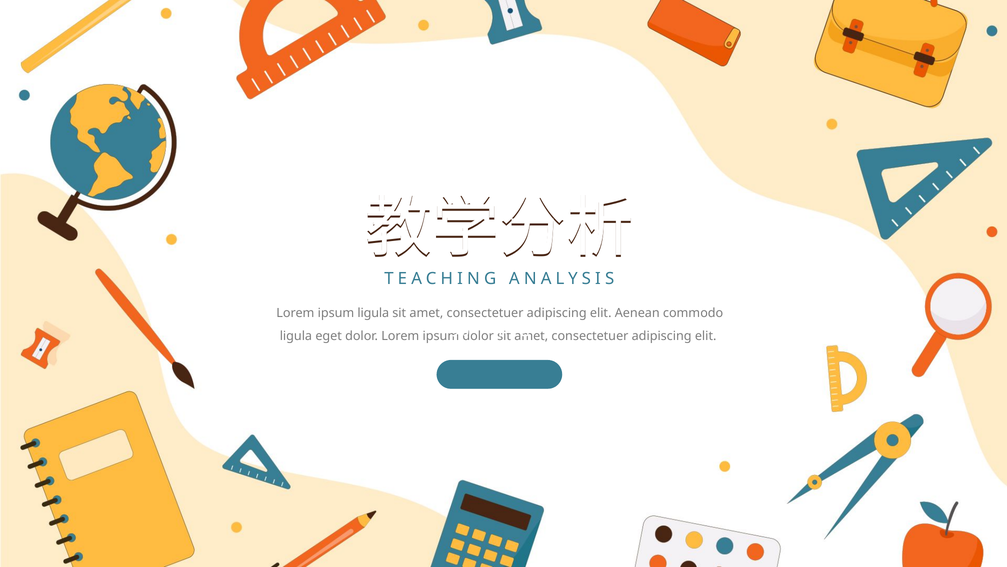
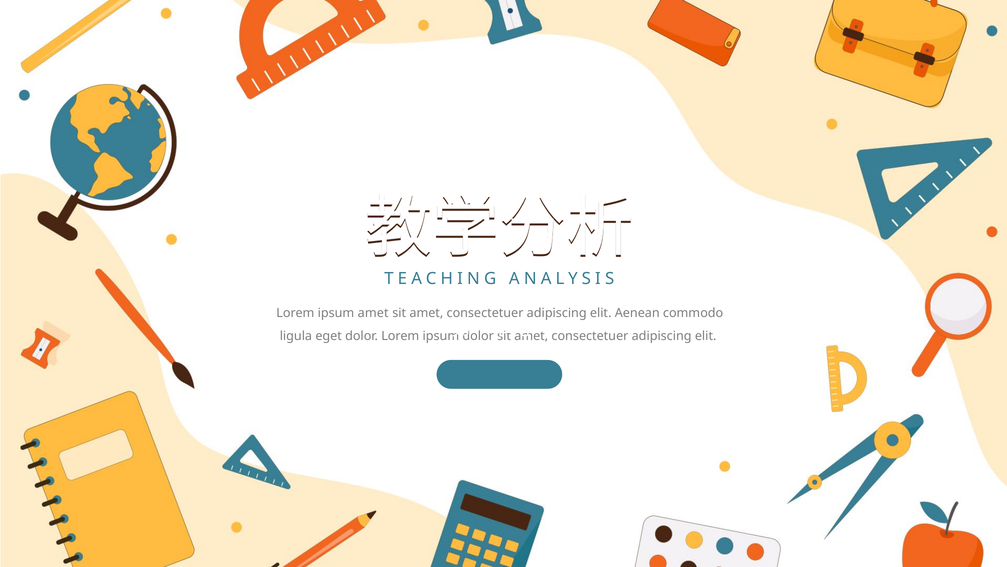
ipsum ligula: ligula -> amet (373, 313)
